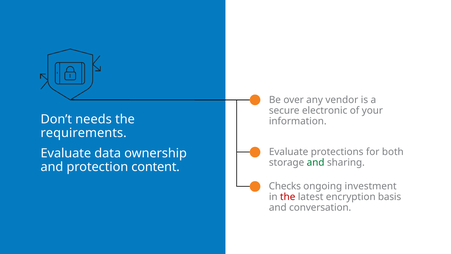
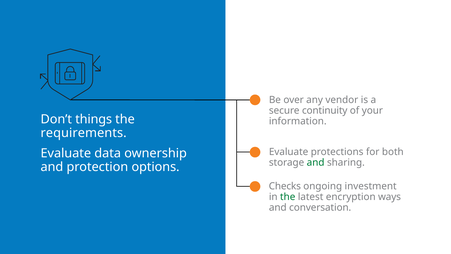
electronic: electronic -> continuity (325, 110)
needs: needs -> things (94, 119)
content: content -> options (156, 167)
the colour: red -> green (288, 197)
basis: basis -> ways (390, 197)
